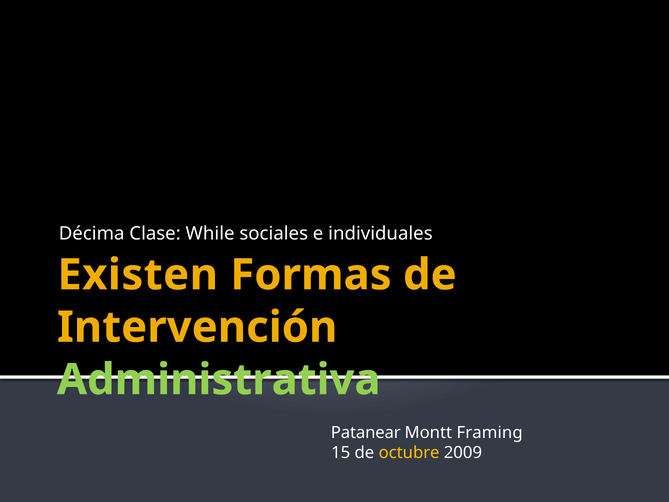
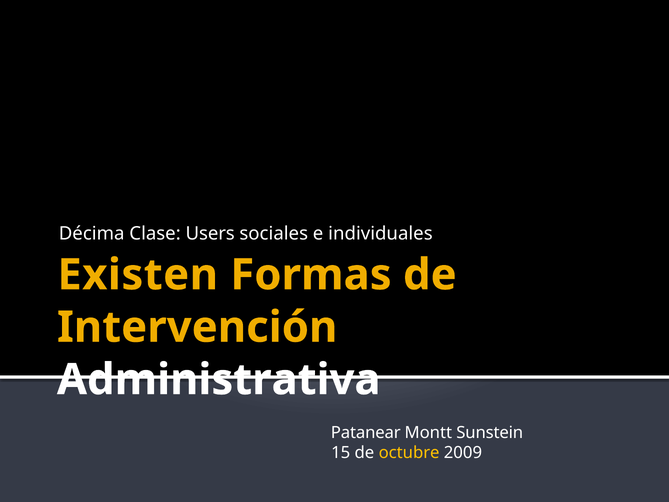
While: While -> Users (210, 234)
Administrativa colour: light green -> white (219, 380)
Framing: Framing -> Sunstein (490, 433)
